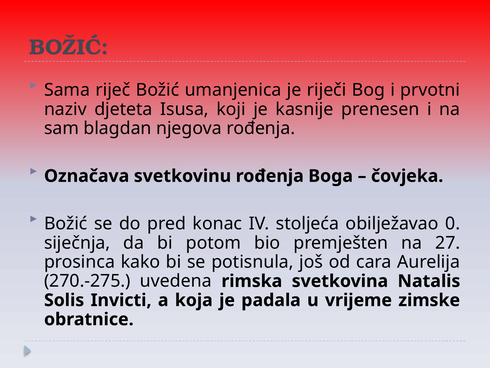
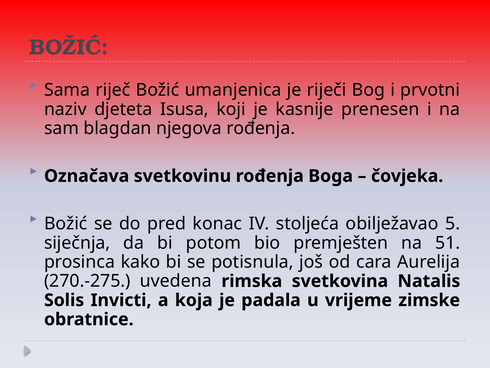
0: 0 -> 5 (453, 223)
27: 27 -> 51 (448, 243)
